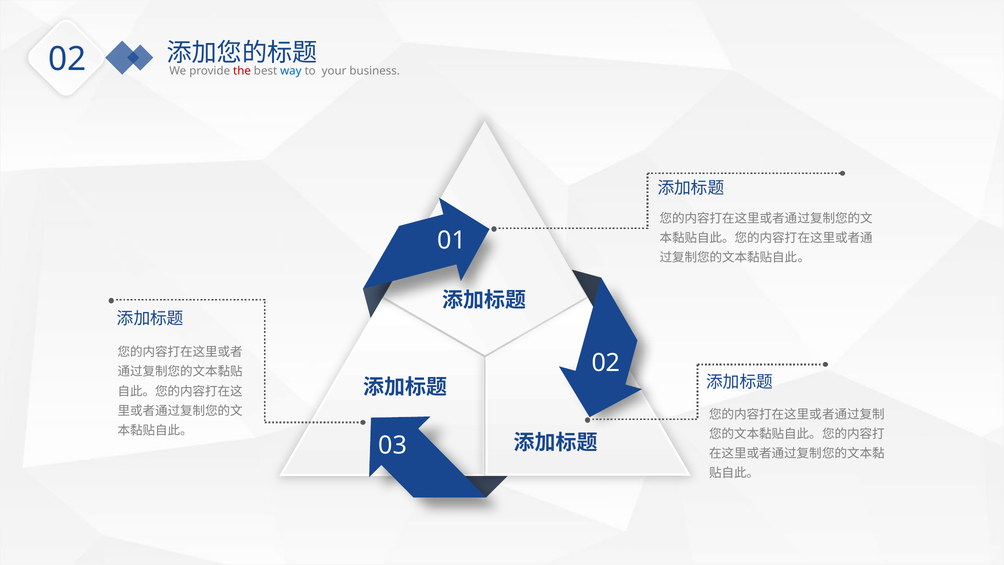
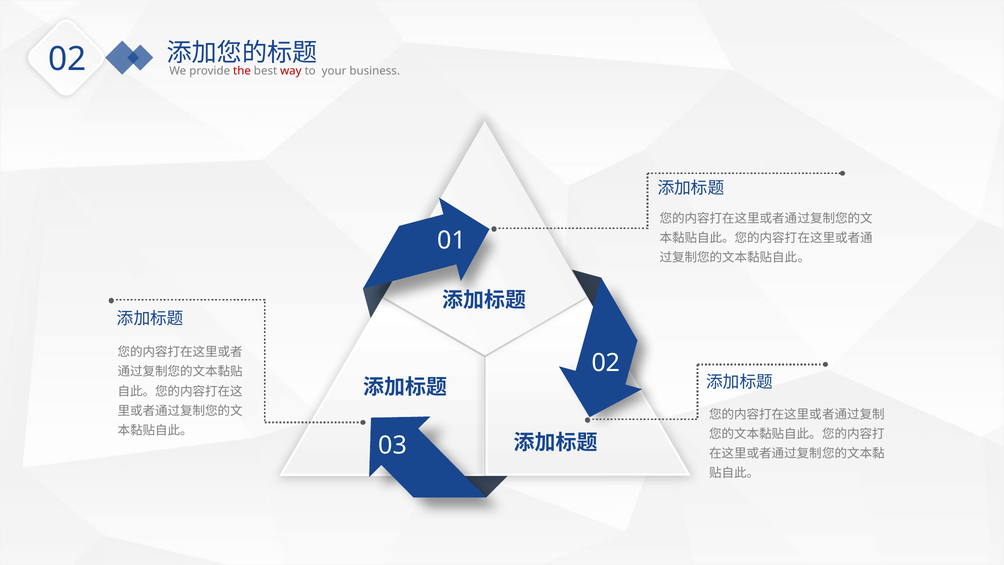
way colour: blue -> red (291, 71)
